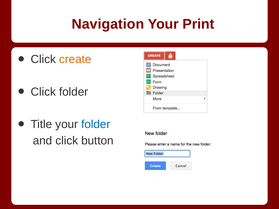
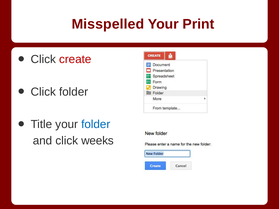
Navigation: Navigation -> Misspelled (108, 24)
create colour: orange -> red (75, 59)
button: button -> weeks (97, 141)
